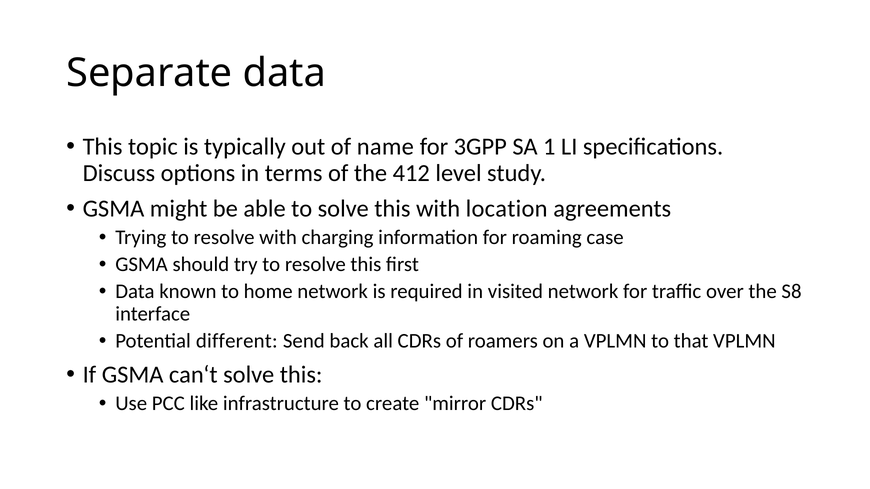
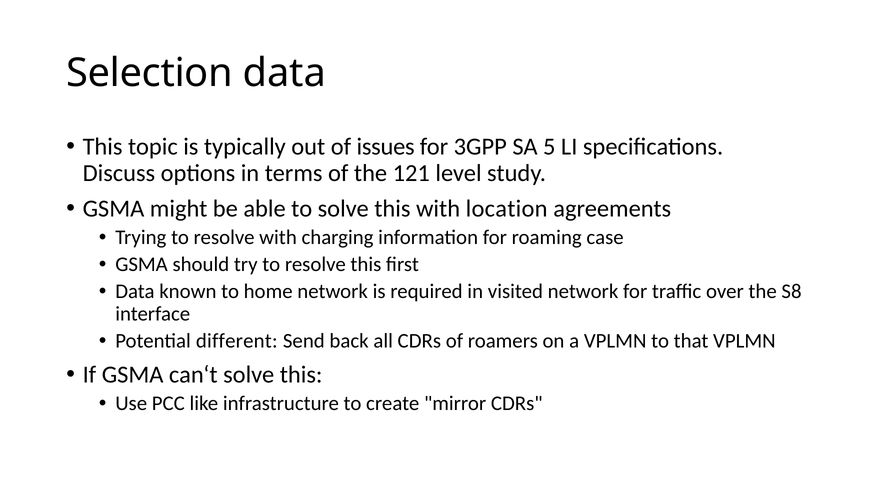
Separate: Separate -> Selection (149, 73)
name: name -> issues (386, 147)
1: 1 -> 5 (549, 147)
412: 412 -> 121 (411, 173)
